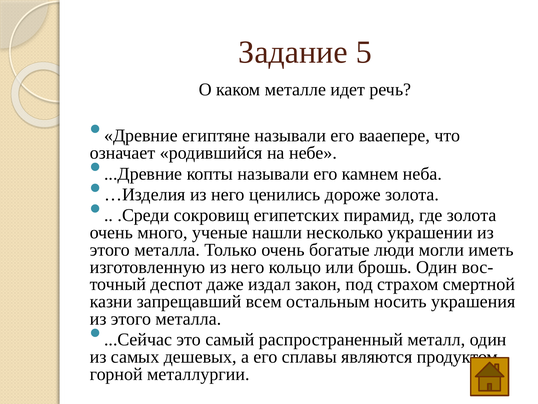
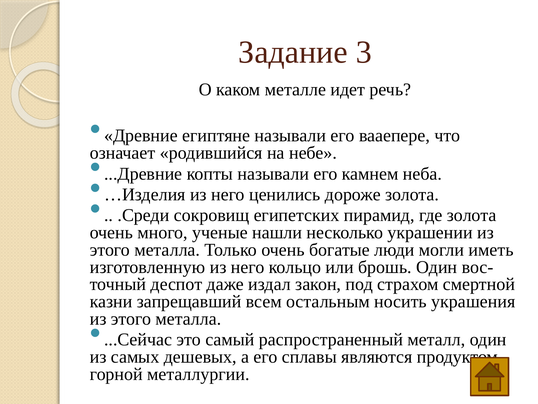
5: 5 -> 3 (364, 52)
